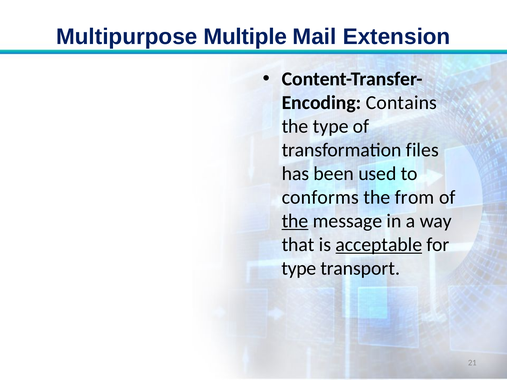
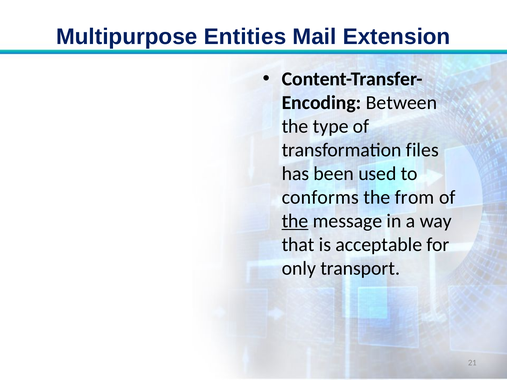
Multiple: Multiple -> Entities (245, 37)
Contains: Contains -> Between (401, 103)
acceptable underline: present -> none (379, 245)
type: type -> only (299, 268)
